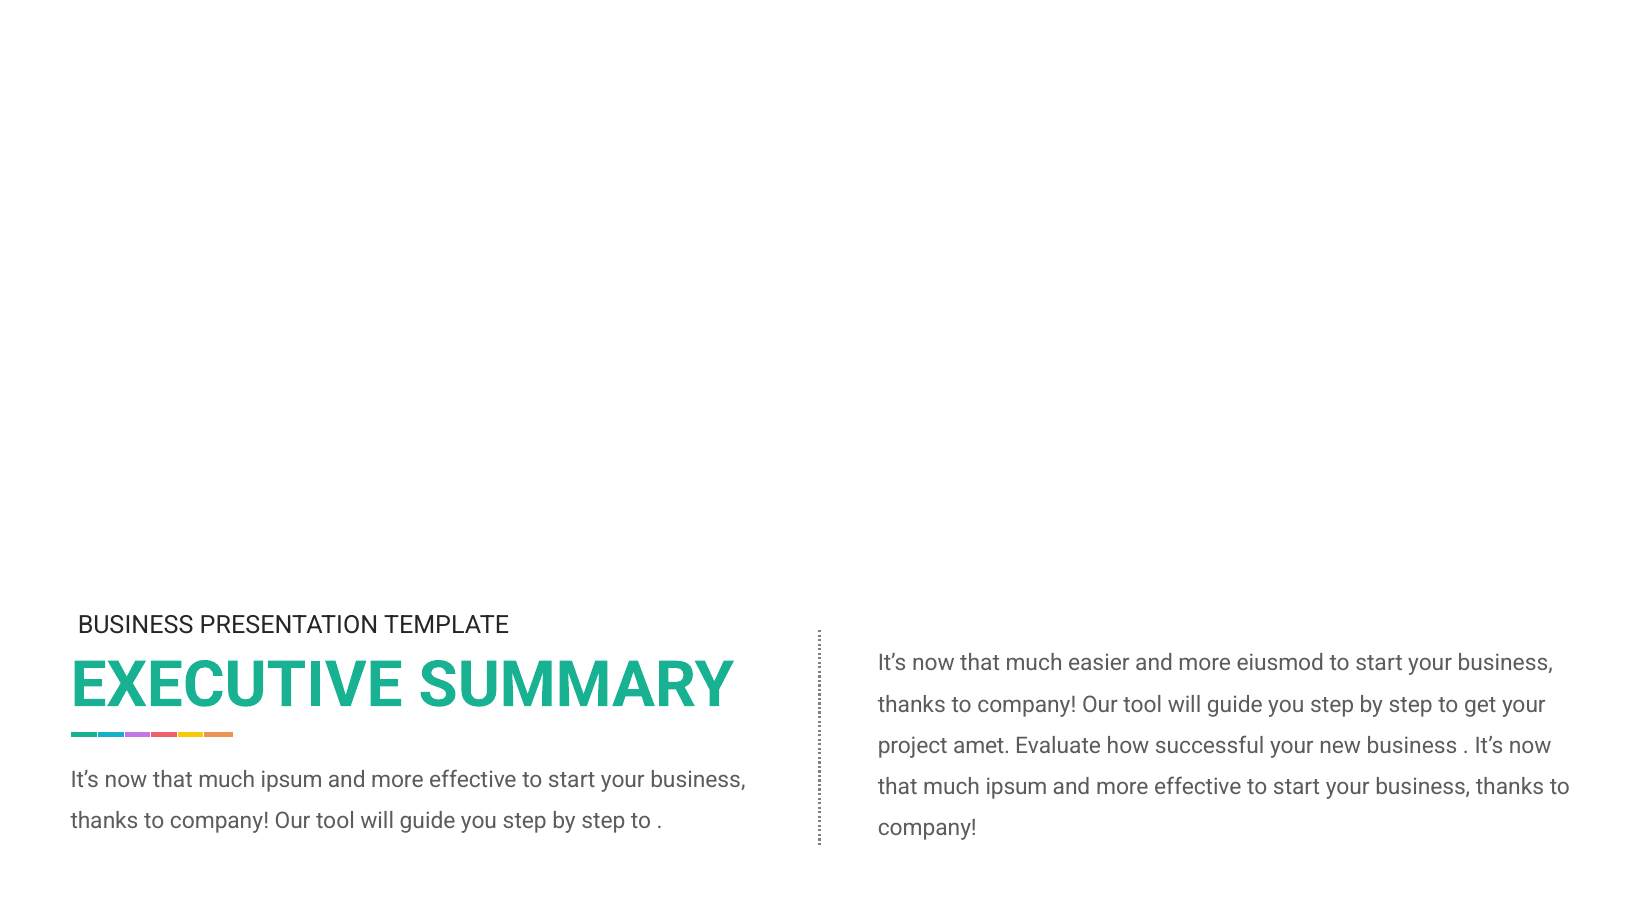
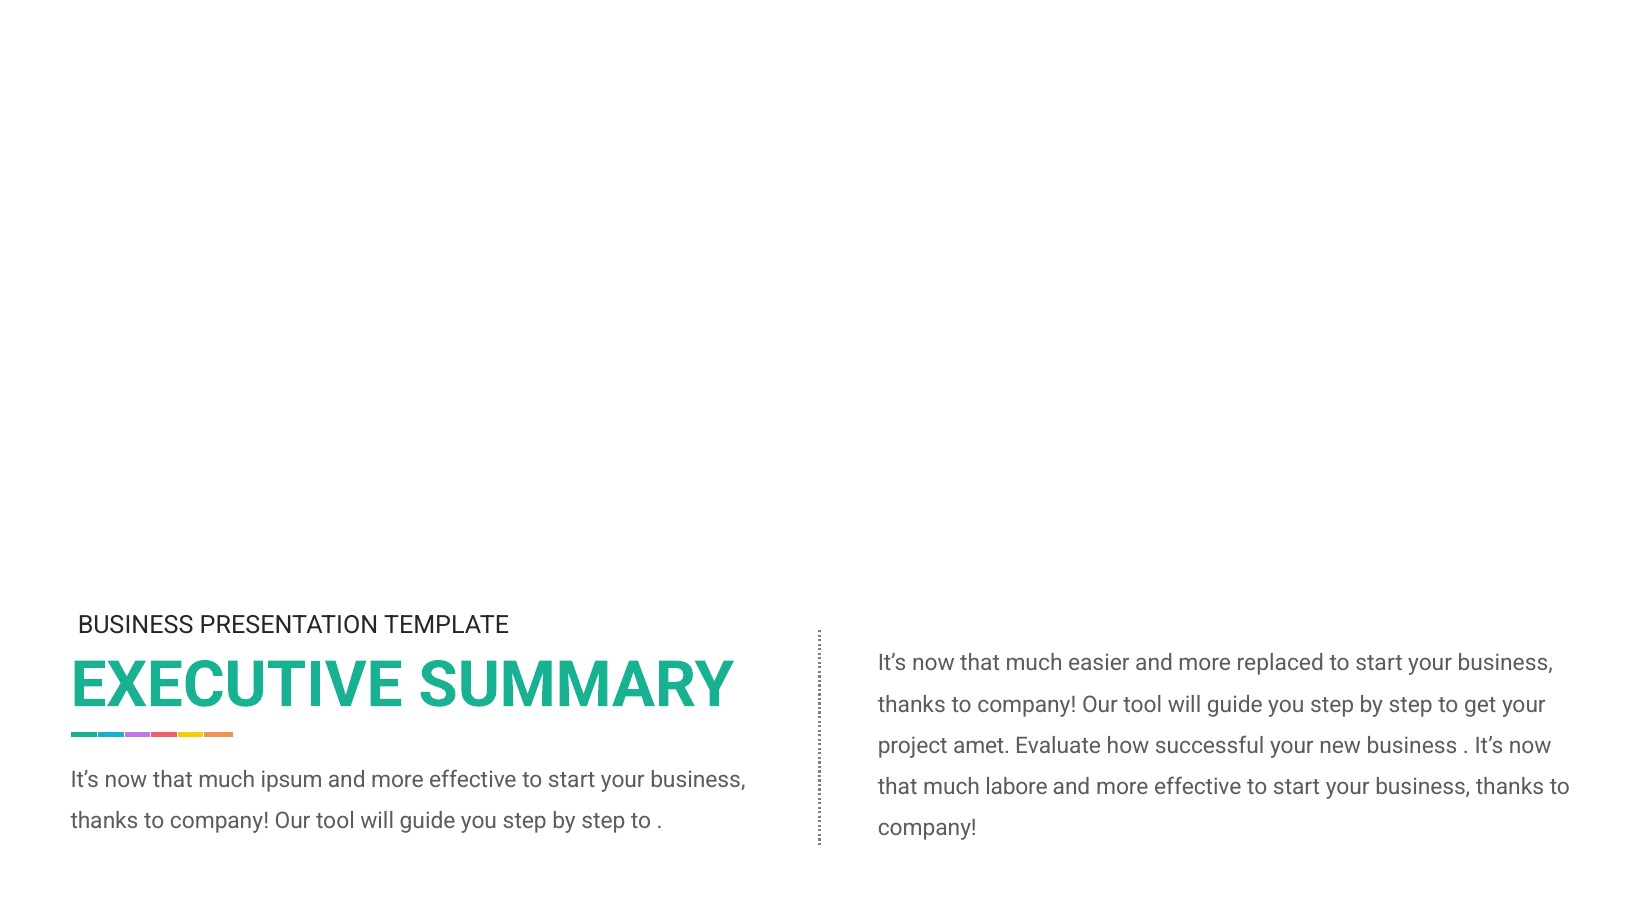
eiusmod: eiusmod -> replaced (1280, 664)
ipsum: ipsum -> labore (1017, 787)
